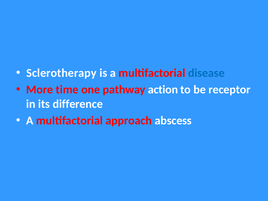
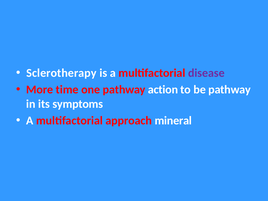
disease colour: blue -> purple (206, 73)
be receptor: receptor -> pathway (230, 90)
difference: difference -> symptoms (78, 104)
abscess: abscess -> mineral (173, 121)
